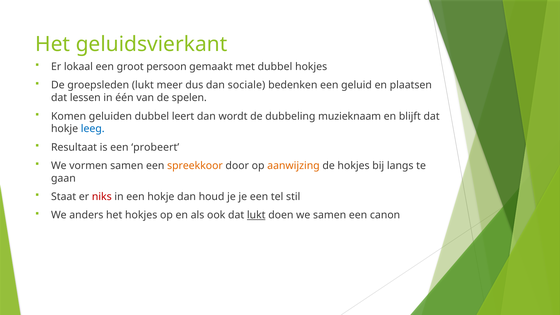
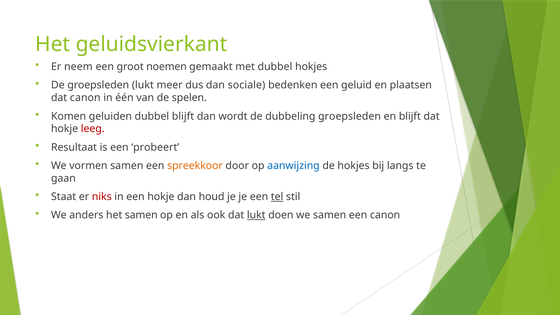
lokaal: lokaal -> neem (78, 67)
persoon: persoon -> noemen (167, 67)
dat lessen: lessen -> canon (85, 98)
dubbel leert: leert -> blijft (183, 116)
dubbeling muzieknaam: muzieknaam -> groepsleden (350, 116)
leeg colour: blue -> red (93, 129)
aanwijzing colour: orange -> blue (293, 166)
tel underline: none -> present (277, 197)
het hokjes: hokjes -> samen (141, 215)
